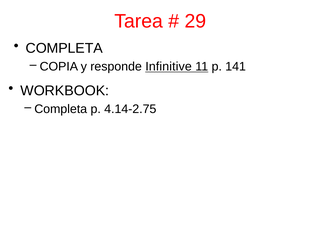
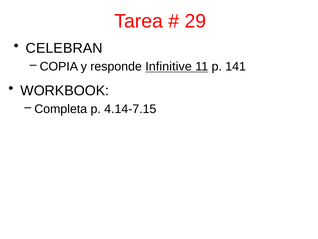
COMPLETA: COMPLETA -> CELEBRAN (64, 48)
4.14-2.75: 4.14-2.75 -> 4.14-7.15 (130, 109)
